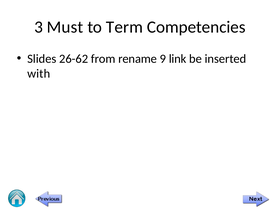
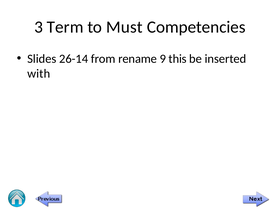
Must: Must -> Term (65, 27)
Term: Term -> Must (124, 27)
26-62: 26-62 -> 26-14 (74, 59)
link: link -> this (178, 59)
